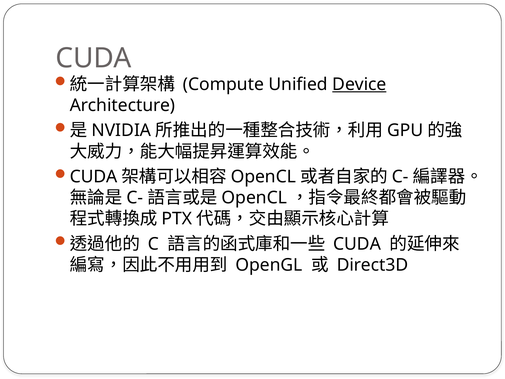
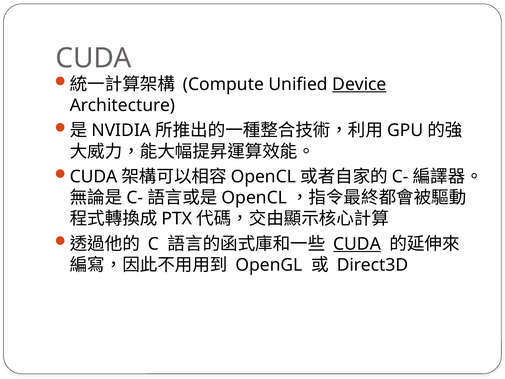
CUDA underline: none -> present (357, 244)
